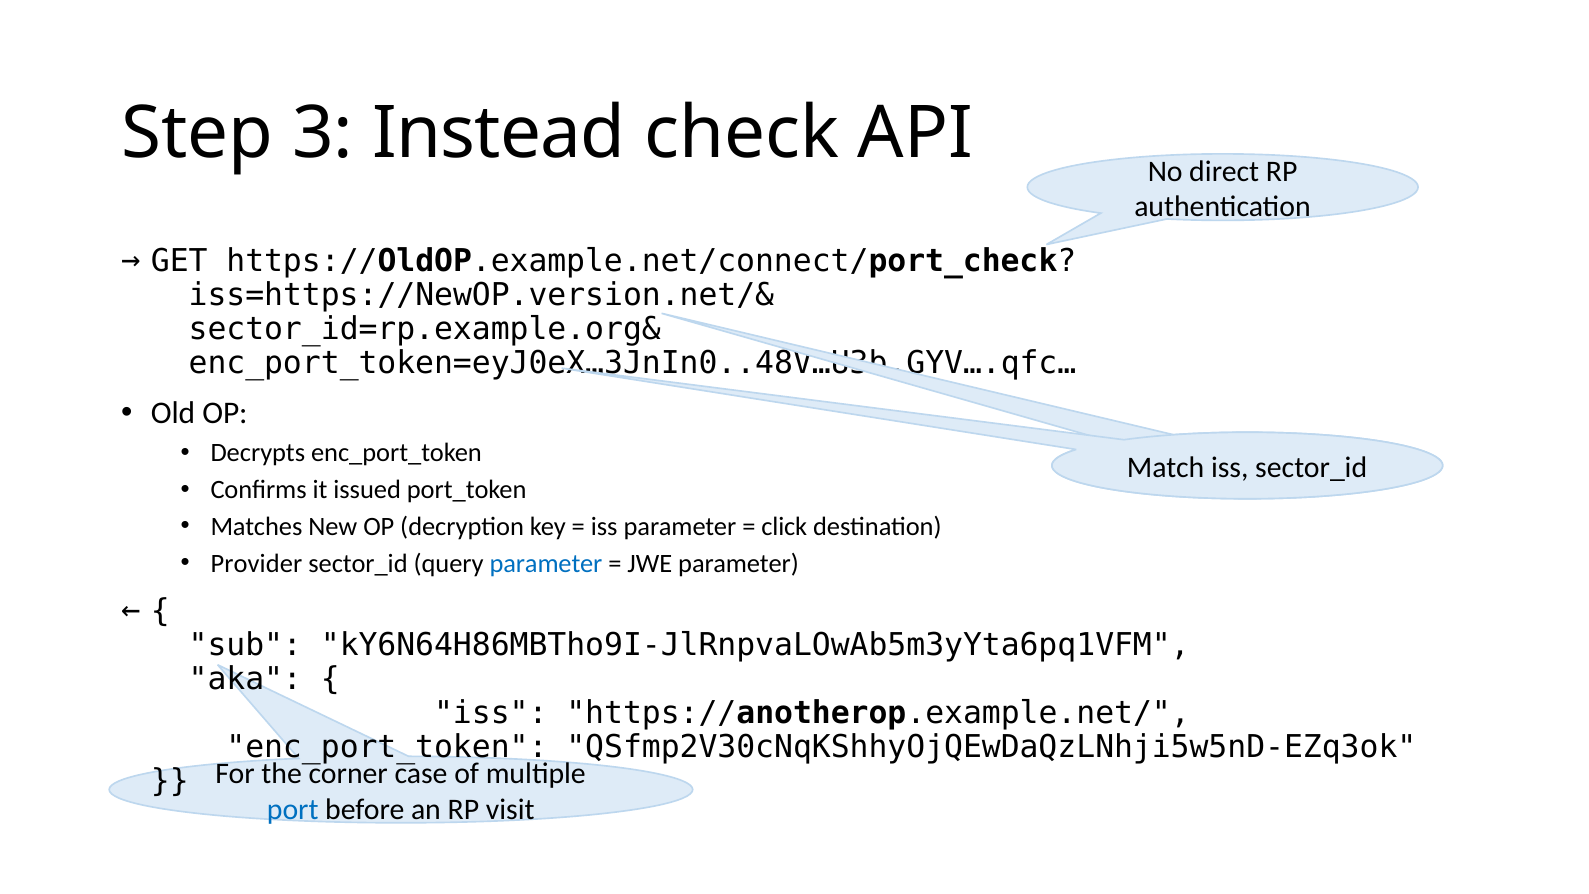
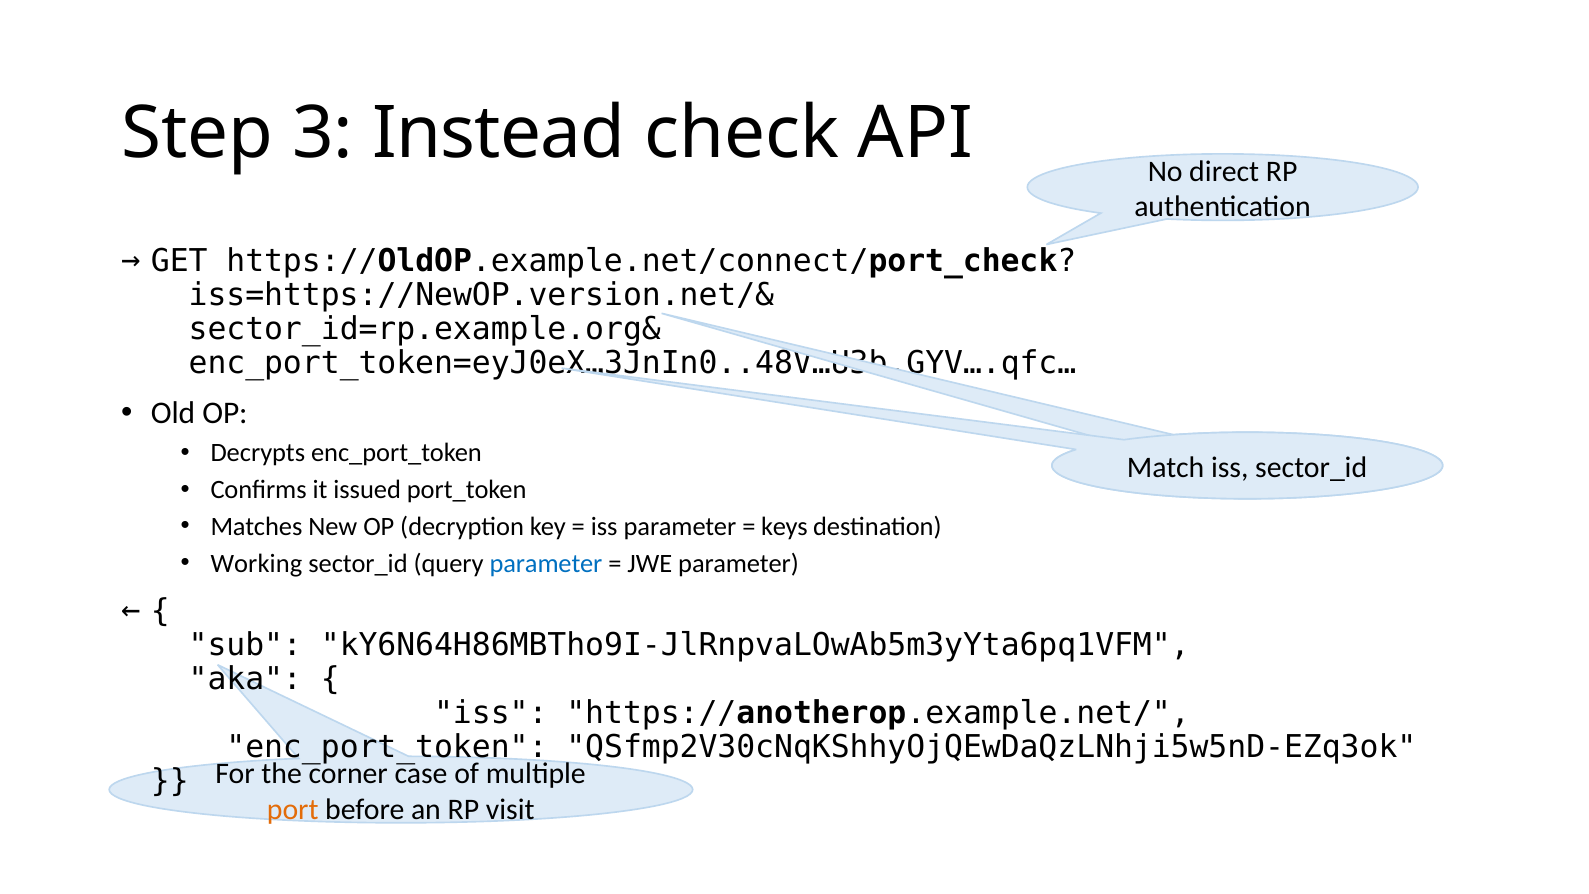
click: click -> keys (784, 526)
Provider: Provider -> Working (256, 563)
port colour: blue -> orange (293, 809)
